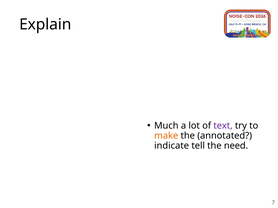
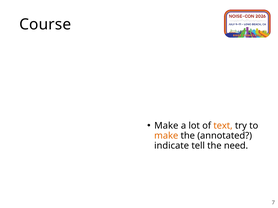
Explain: Explain -> Course (45, 24)
Much: Much -> Make (166, 126)
text colour: purple -> orange (223, 126)
